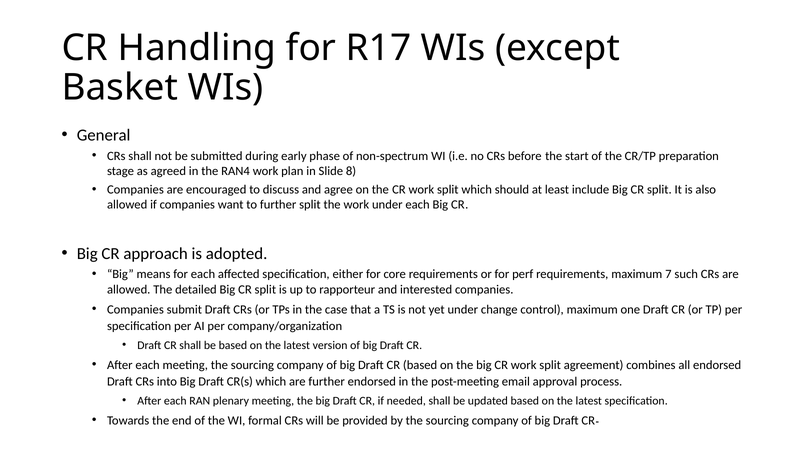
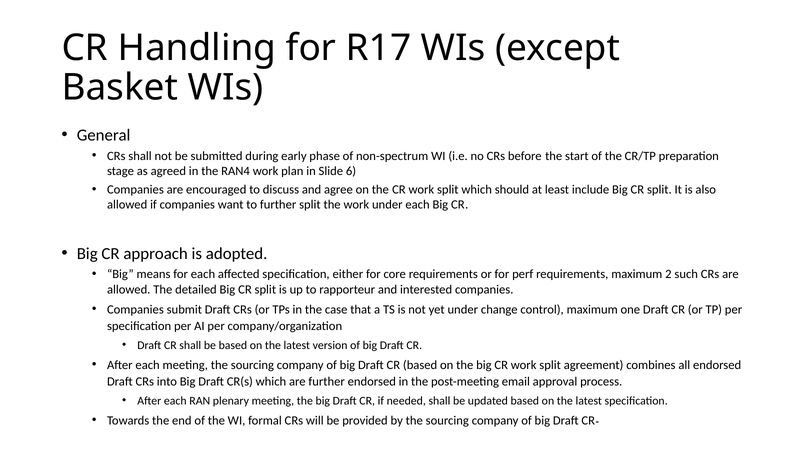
8: 8 -> 6 (351, 171)
7: 7 -> 2 (668, 275)
